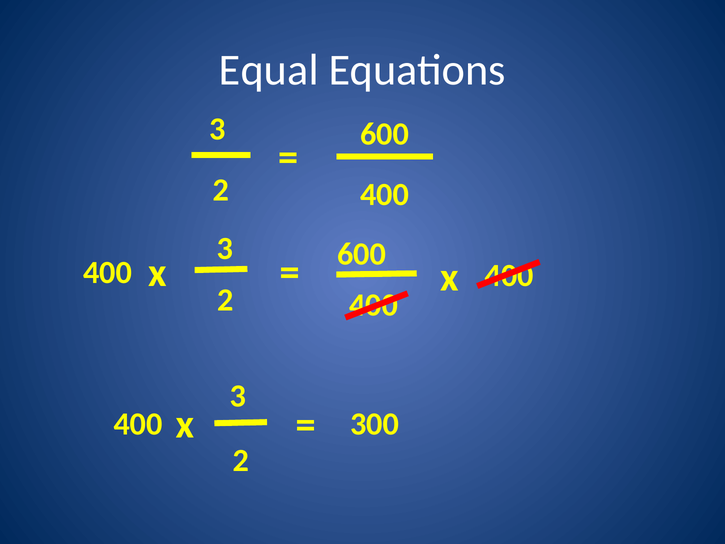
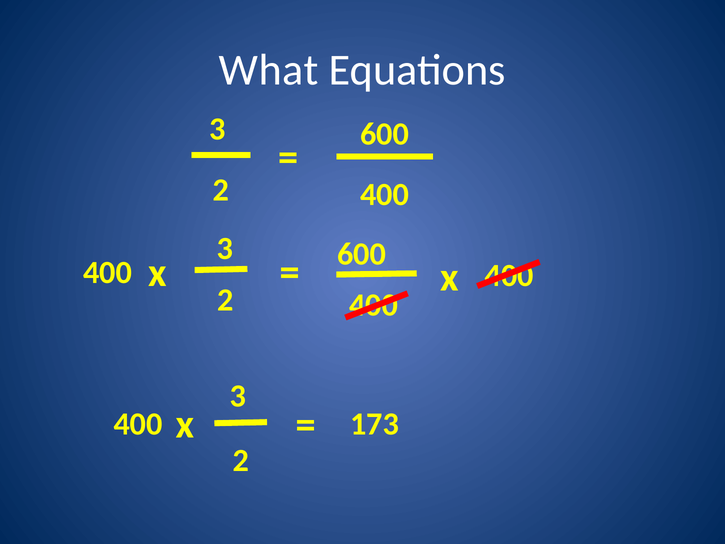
Equal: Equal -> What (269, 70)
300: 300 -> 173 (375, 424)
